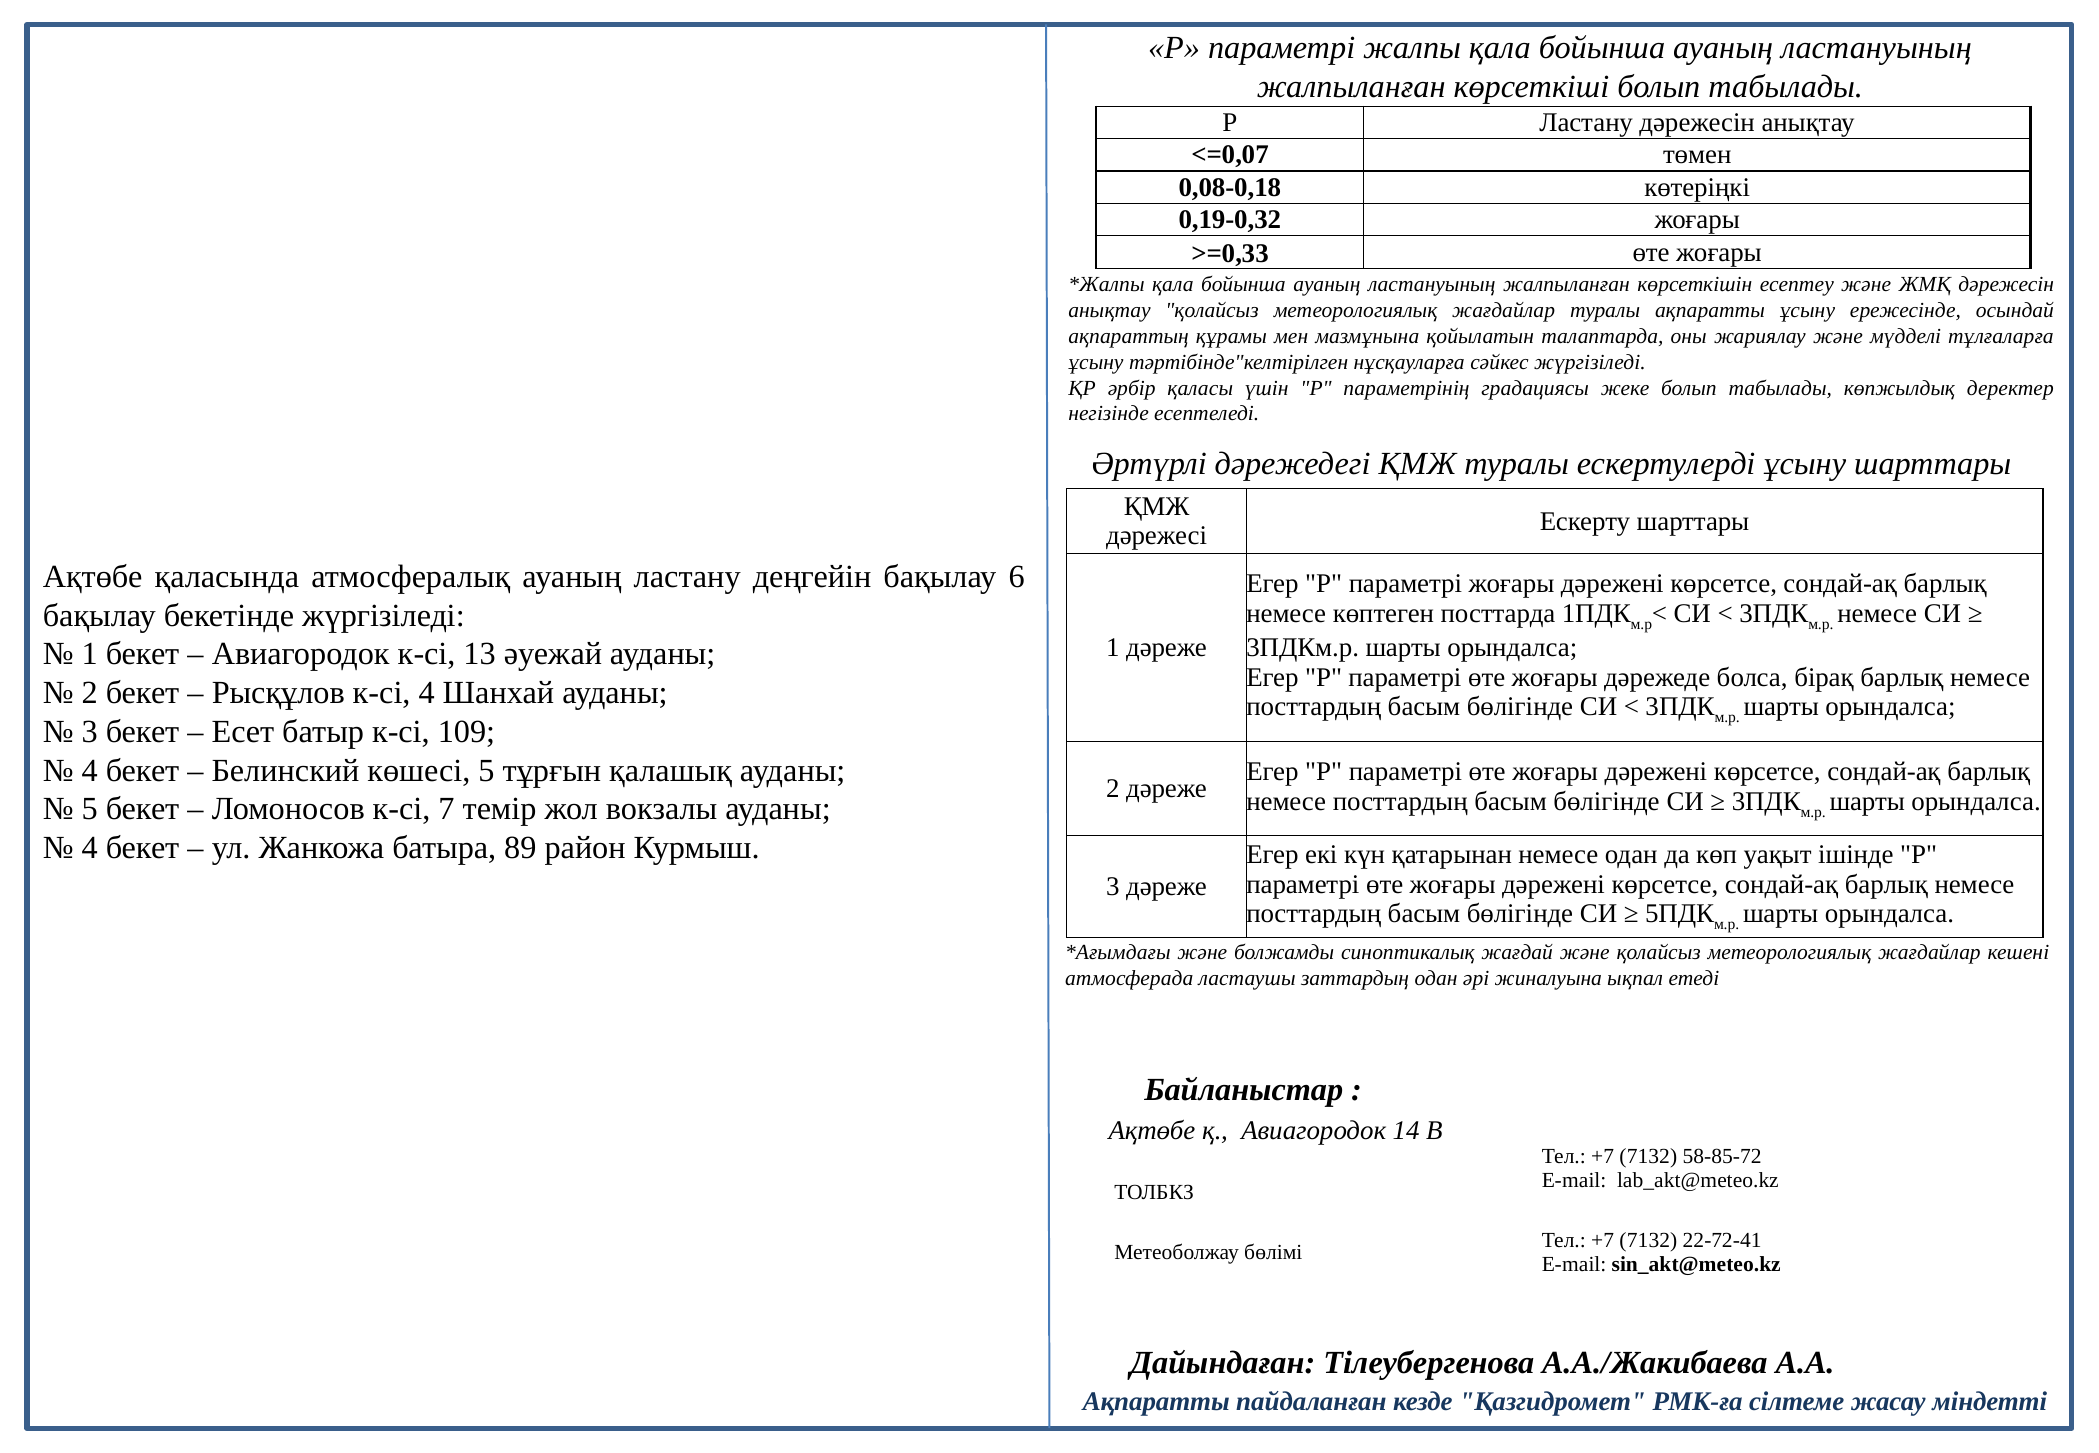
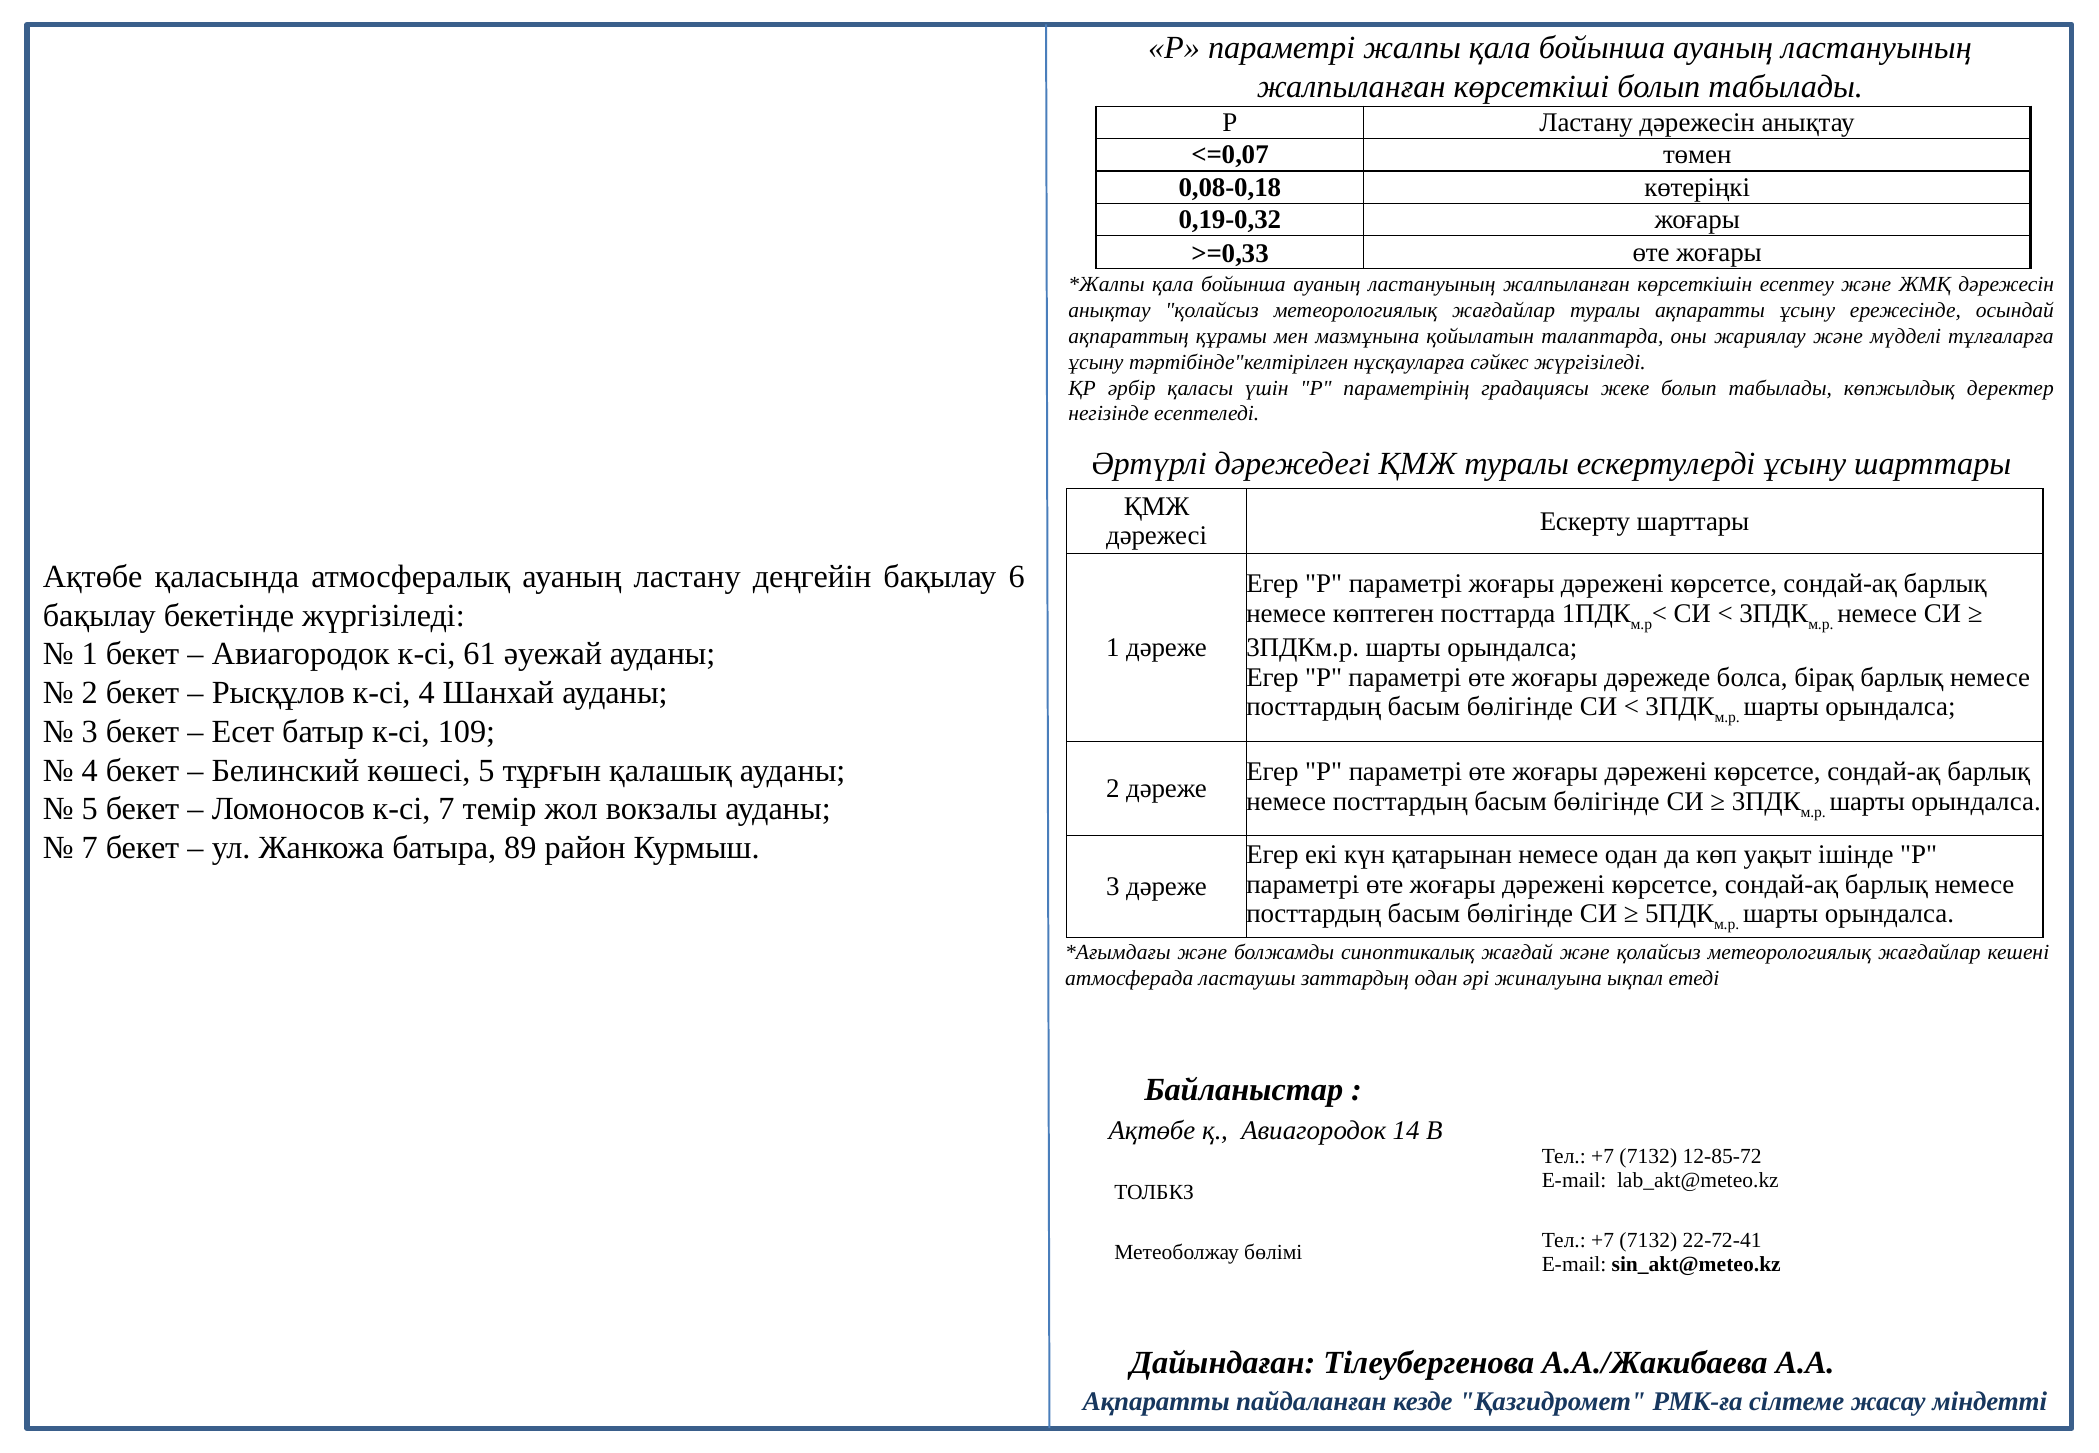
13: 13 -> 61 (480, 654)
4: 4 -> 7 (90, 848)
58-85-72: 58-85-72 -> 12-85-72 (1722, 1157)
